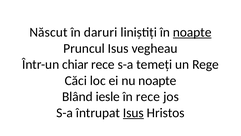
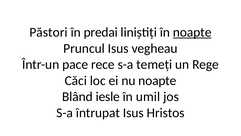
Născut: Născut -> Păstori (49, 32)
daruri: daruri -> predai (101, 32)
chiar: chiar -> pace (75, 64)
în rece: rece -> umil (148, 96)
Isus underline: present -> none (133, 112)
